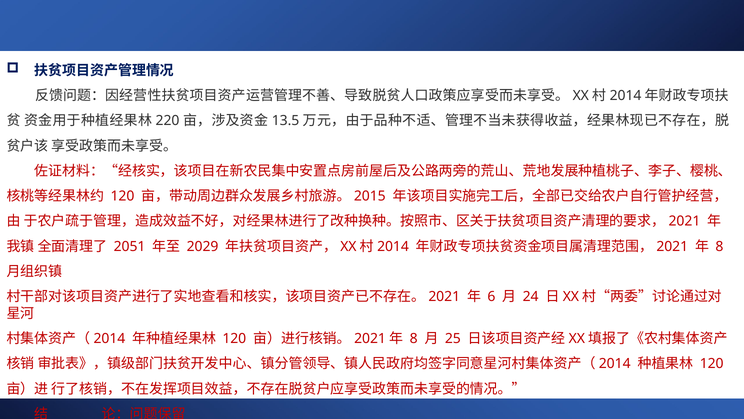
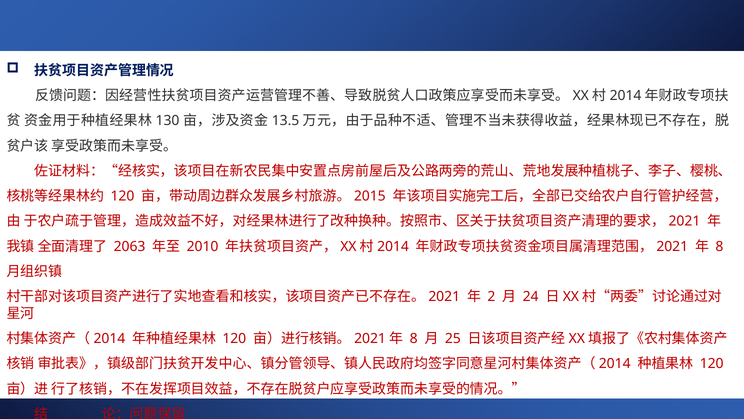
220: 220 -> 130 (168, 121)
2051: 2051 -> 2063 (130, 246)
2029: 2029 -> 2010 (203, 246)
6: 6 -> 2 (491, 296)
